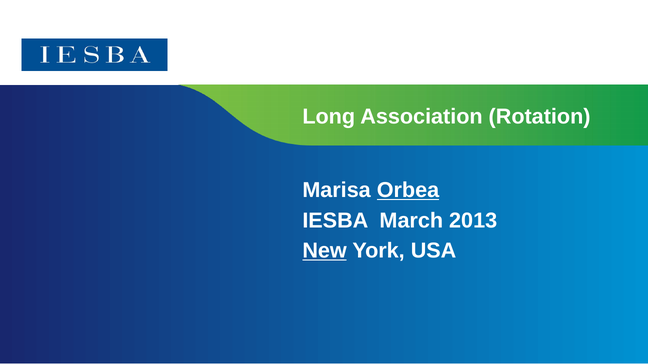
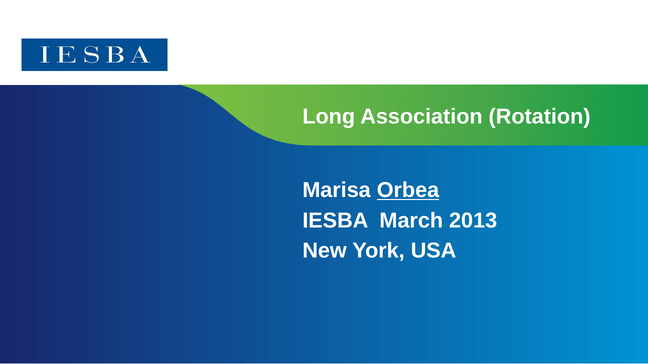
New underline: present -> none (325, 251)
